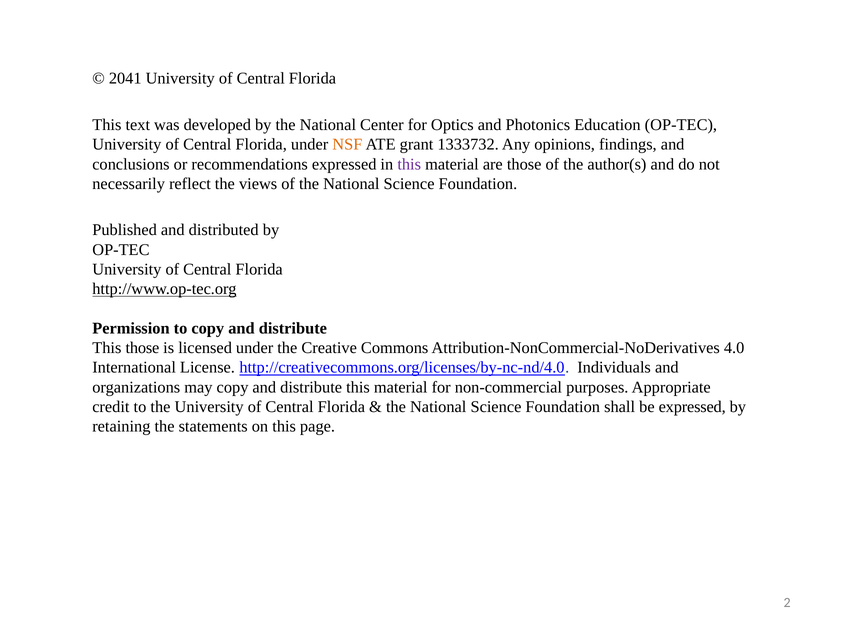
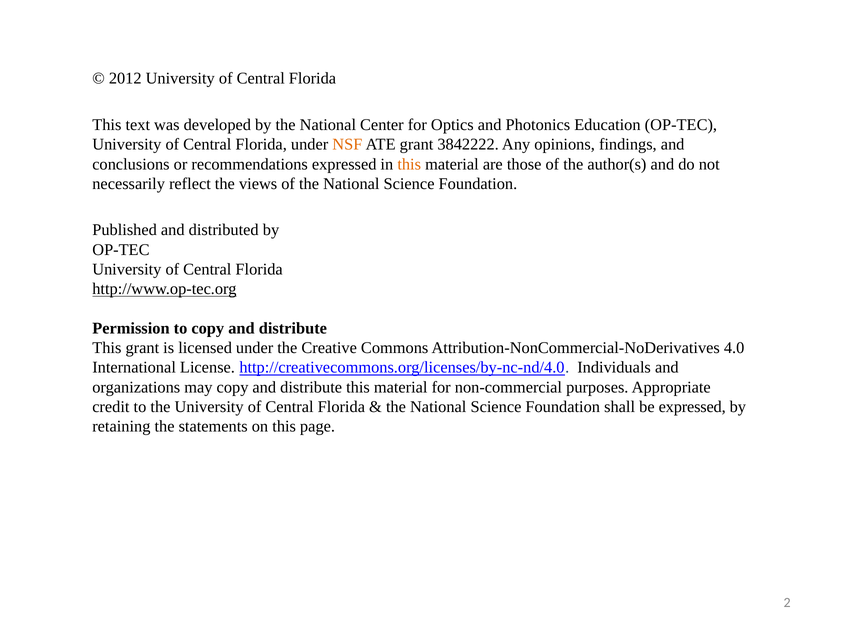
2041: 2041 -> 2012 (125, 79)
1333732: 1333732 -> 3842222 (468, 144)
this colour: purple -> orange (409, 164)
This those: those -> grant (142, 348)
